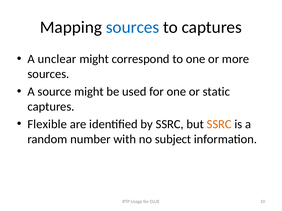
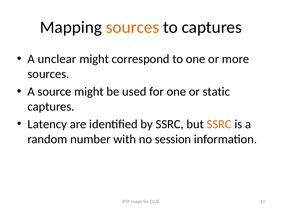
sources colour: blue -> orange (133, 27)
Flexible: Flexible -> Latency (47, 124)
subject: subject -> session (173, 139)
